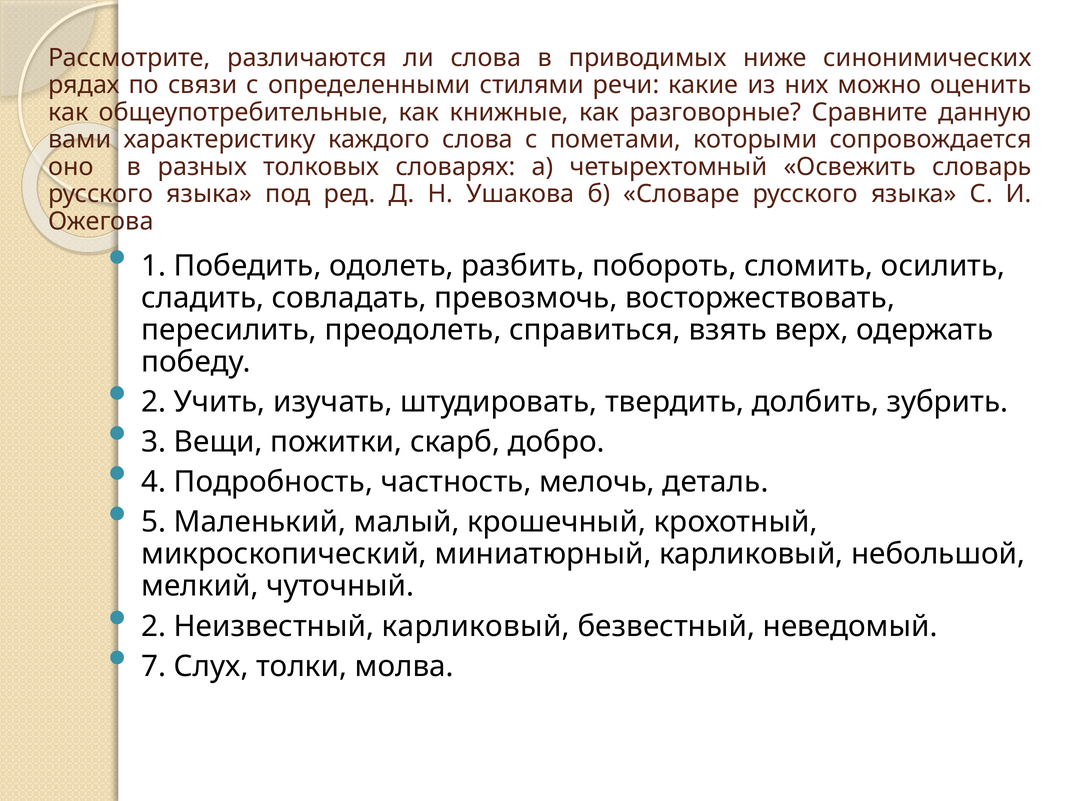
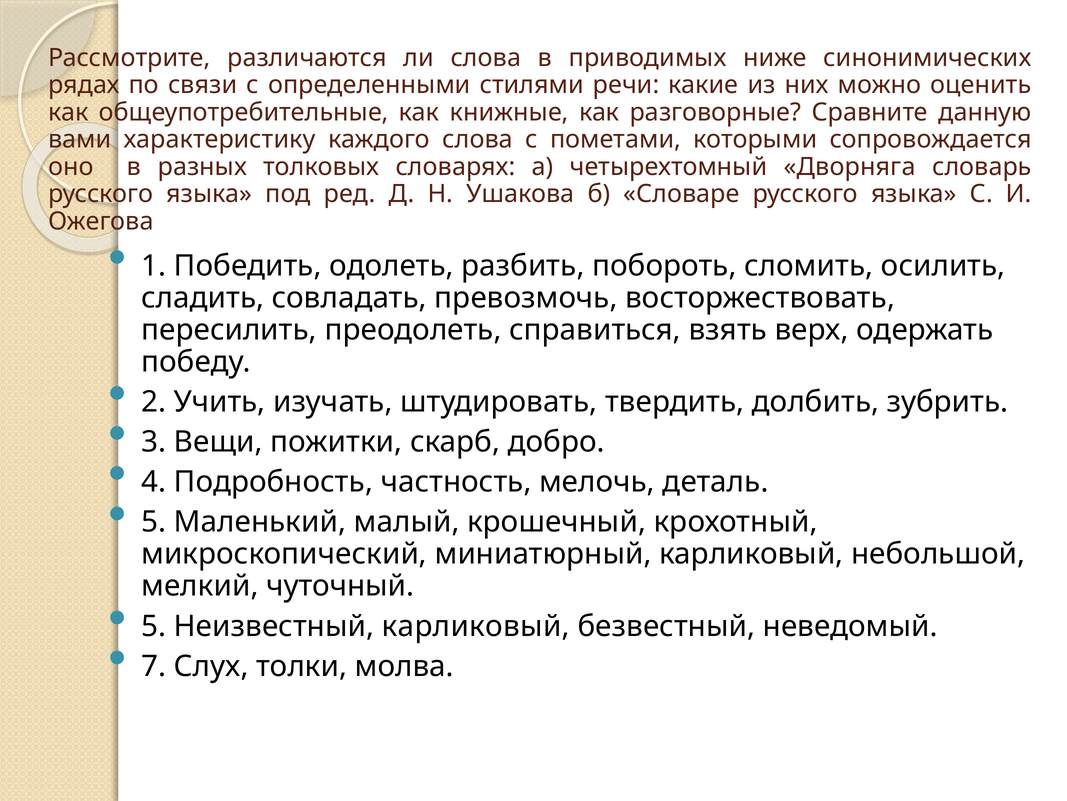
Освежить: Освежить -> Дворняга (850, 167)
2: 2 -> 5 (154, 626)
